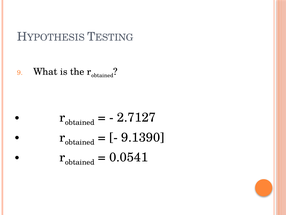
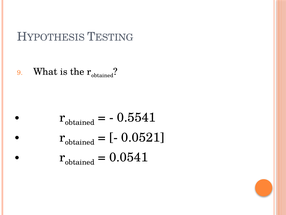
2.7127: 2.7127 -> 0.5541 (136, 117)
9.1390: 9.1390 -> 0.0521 (143, 137)
